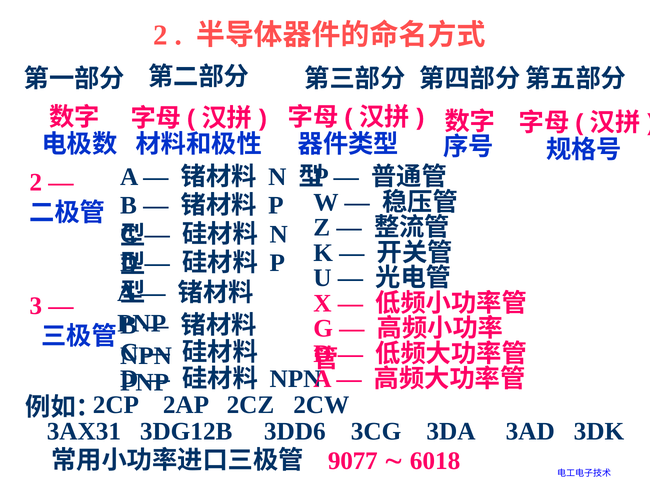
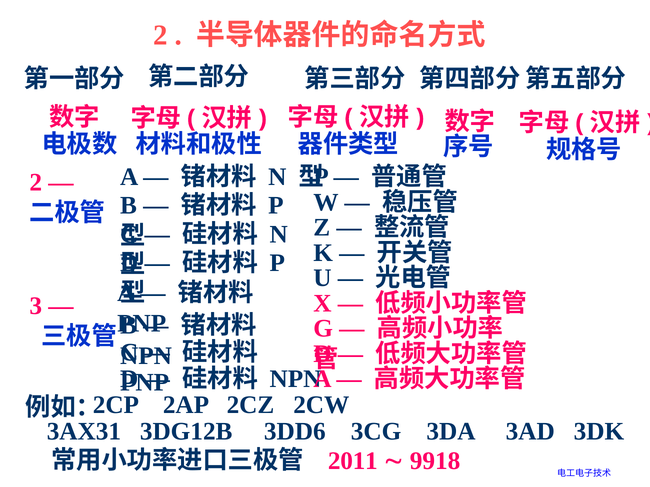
9077: 9077 -> 2011 (353, 462)
6018: 6018 -> 9918 (435, 462)
